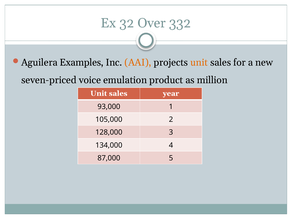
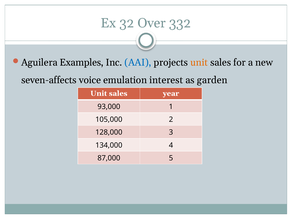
AAI colour: orange -> blue (138, 63)
seven-priced: seven-priced -> seven-affects (49, 80)
product: product -> interest (166, 80)
million: million -> garden (212, 80)
